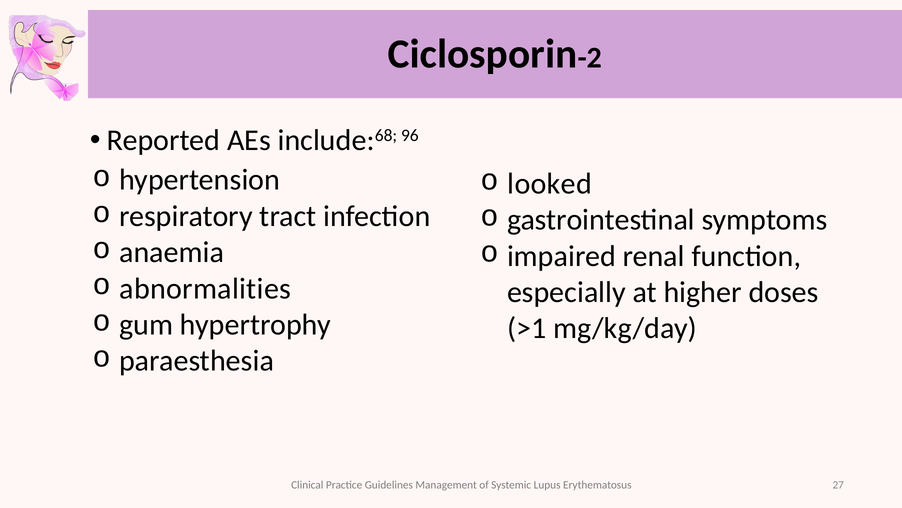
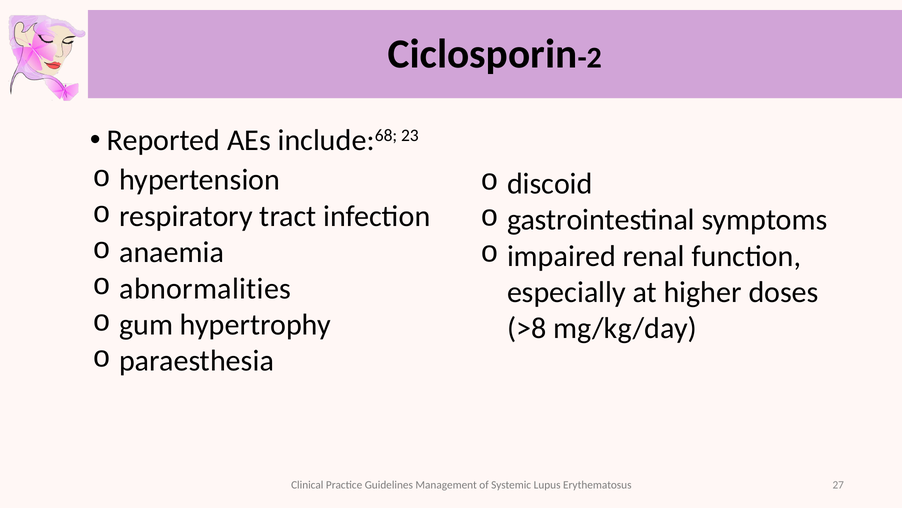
96: 96 -> 23 (410, 135)
looked: looked -> discoid (550, 184)
>1: >1 -> >8 (527, 328)
